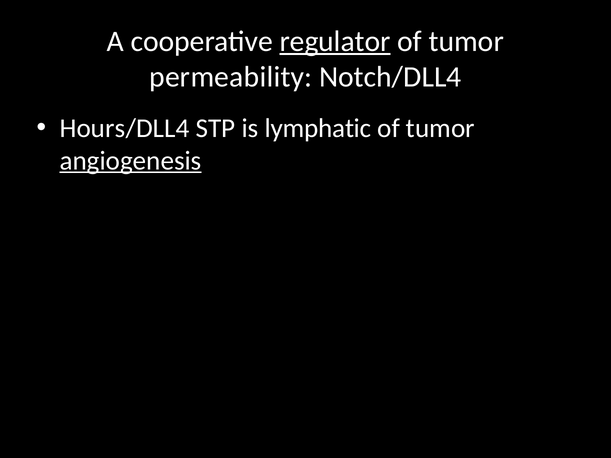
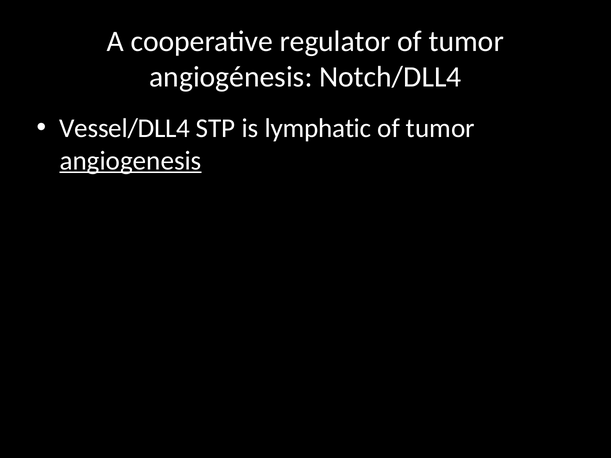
regulator underline: present -> none (335, 41)
permeability: permeability -> angiogénesis (231, 77)
Hours/DLL4: Hours/DLL4 -> Vessel/DLL4 (125, 128)
